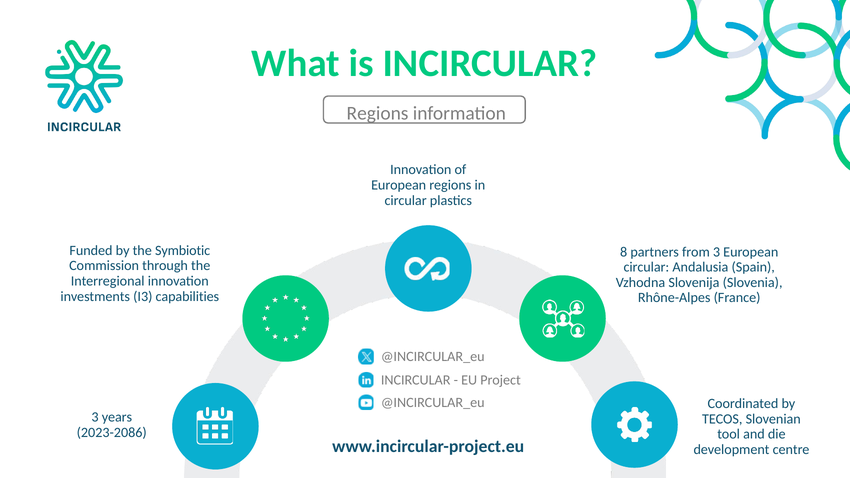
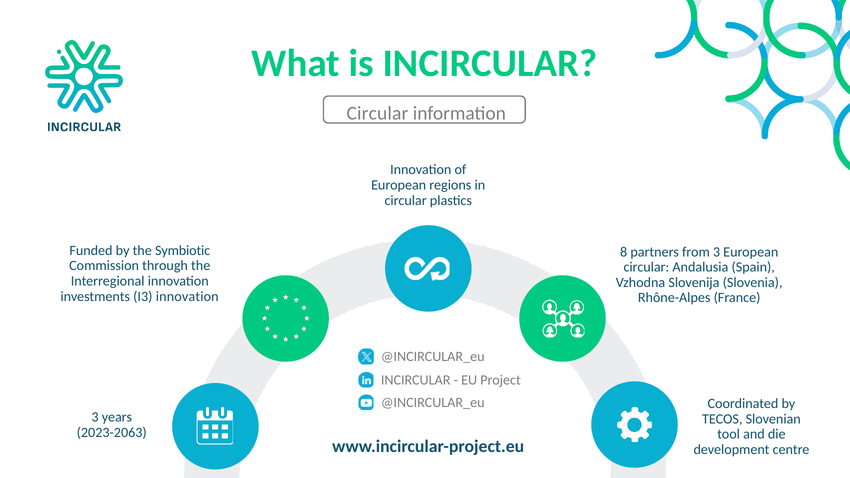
Regions: Regions -> Circular (377, 113)
I3 capabilities: capabilities -> innovation (187, 296)
2023-2086: 2023-2086 -> 2023-2063 (112, 433)
